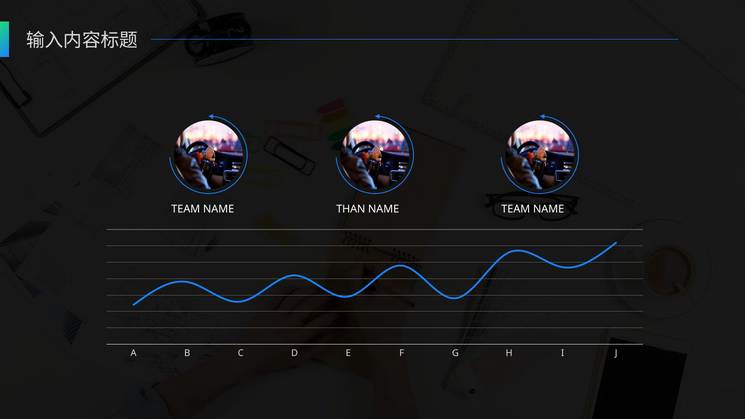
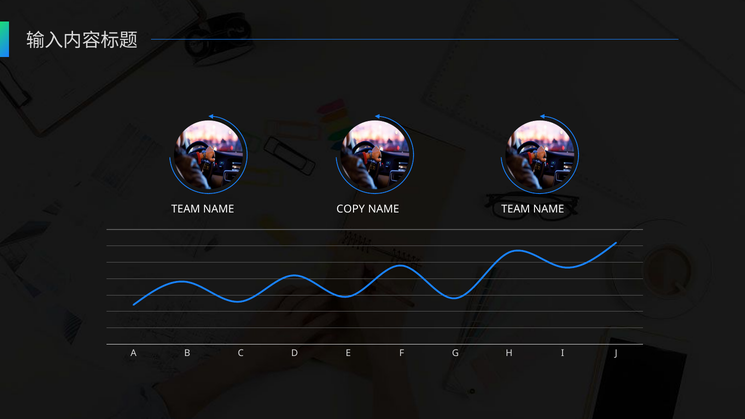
THAN: THAN -> COPY (351, 209)
